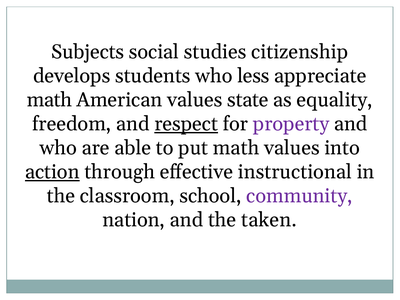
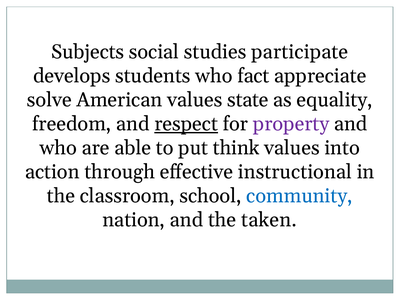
citizenship: citizenship -> participate (300, 52)
less: less -> fact (253, 76)
math: math -> solve (49, 100)
put math: math -> think (236, 148)
action underline: present -> none (52, 172)
community colour: purple -> blue (299, 196)
